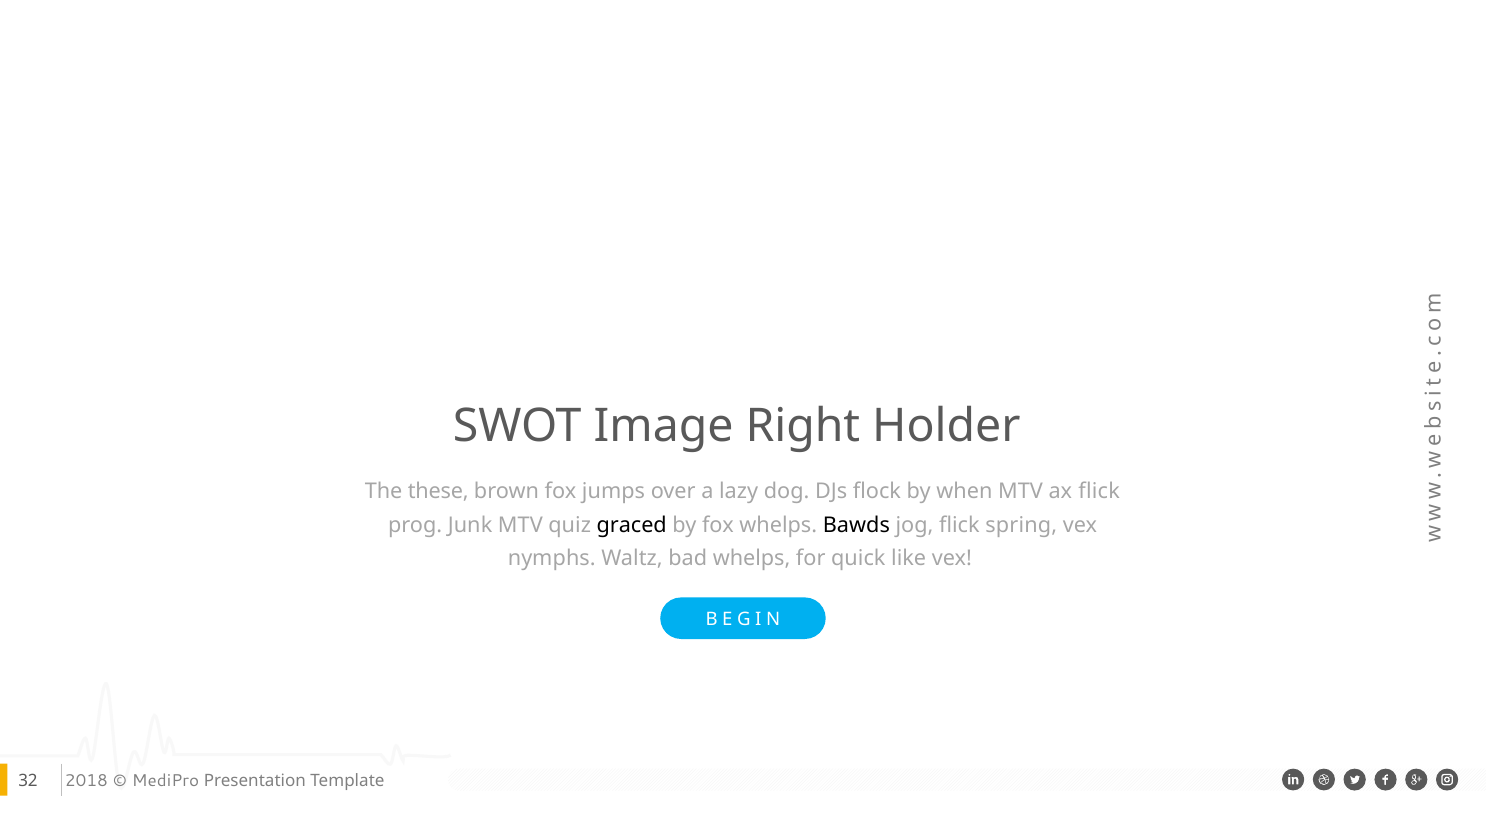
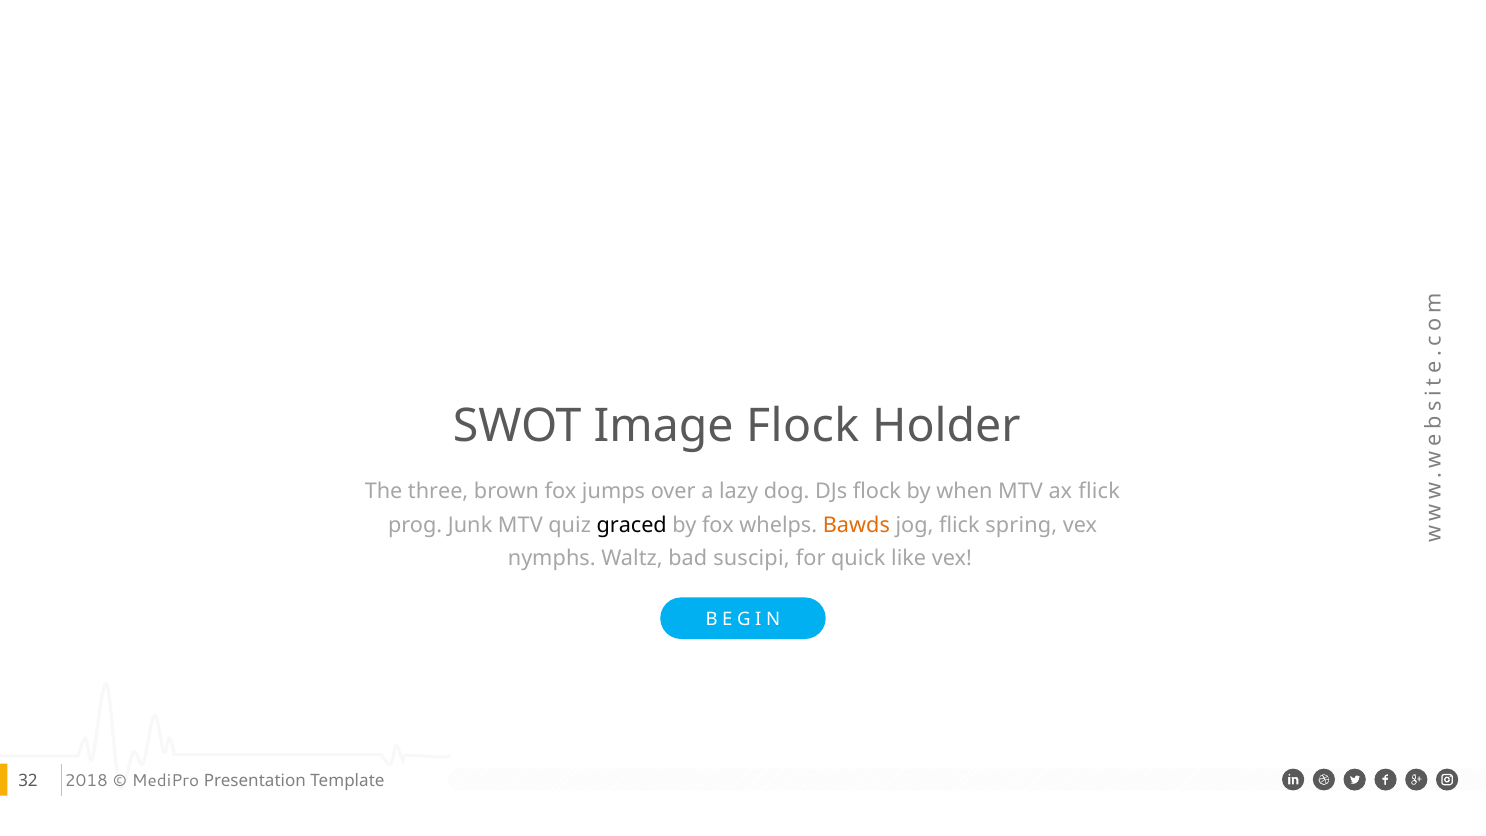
Image Right: Right -> Flock (803, 426)
these: these -> three (438, 491)
Bawds colour: black -> orange (856, 525)
bad whelps: whelps -> suscipi (751, 559)
